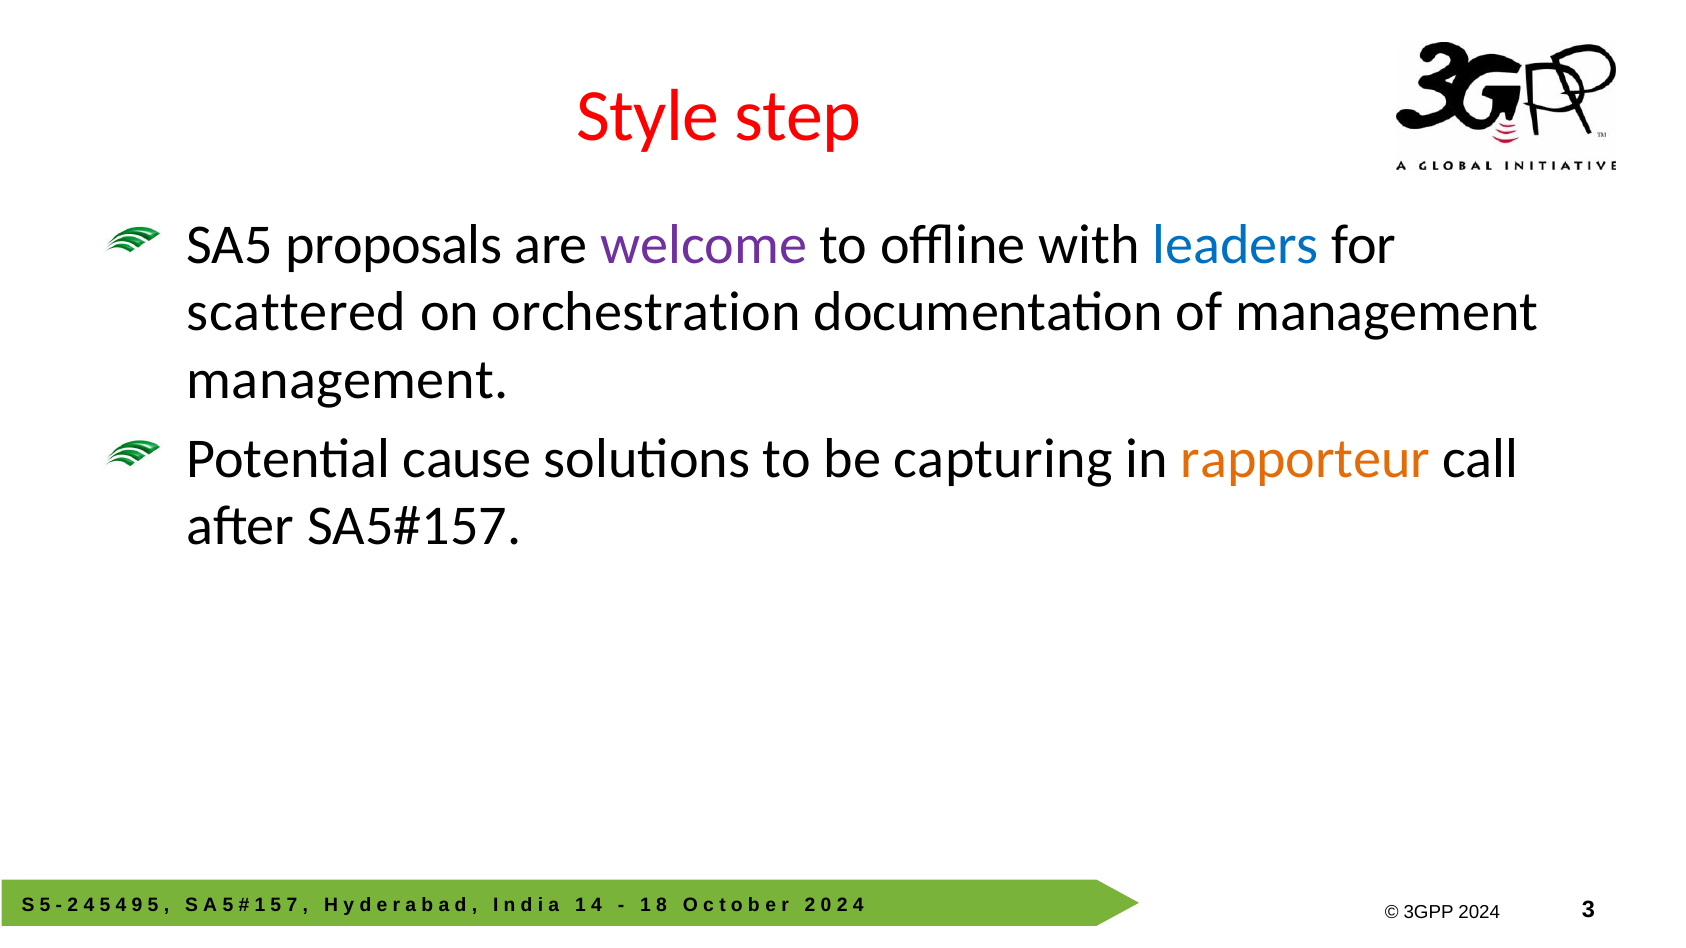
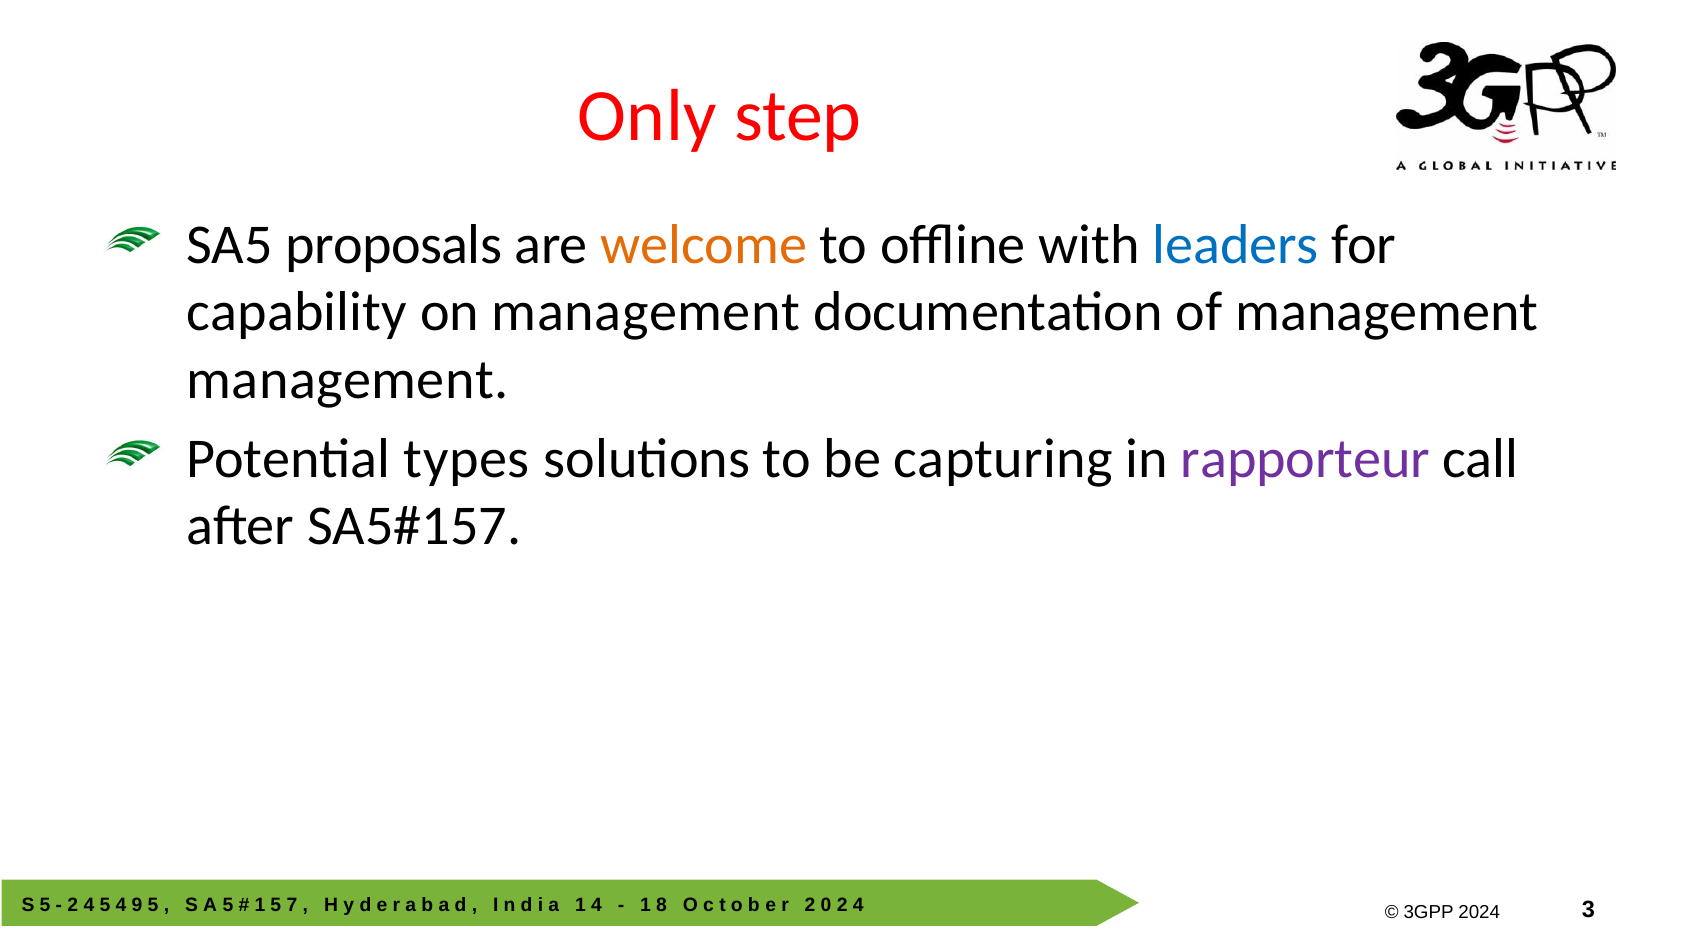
Style: Style -> Only (647, 116)
welcome colour: purple -> orange (704, 245)
scattered: scattered -> capability (297, 313)
on orchestration: orchestration -> management (646, 313)
cause: cause -> types (467, 459)
rapporteur colour: orange -> purple (1305, 459)
